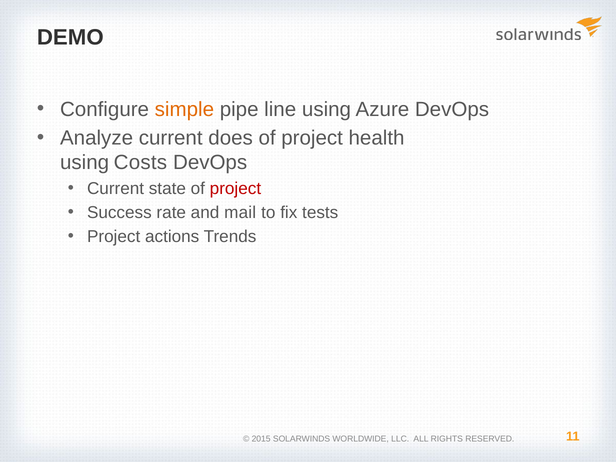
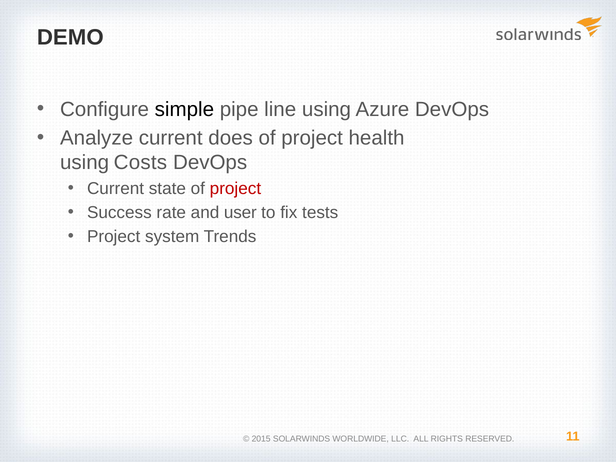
simple colour: orange -> black (184, 109)
mail: mail -> user (240, 212)
actions: actions -> system (172, 236)
